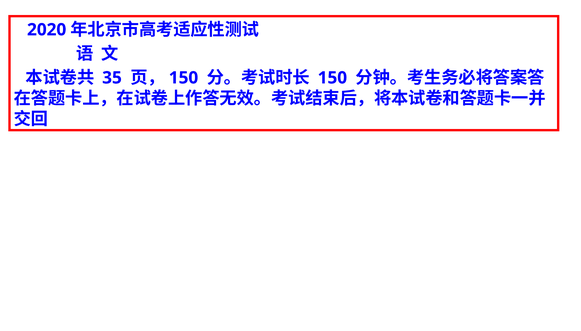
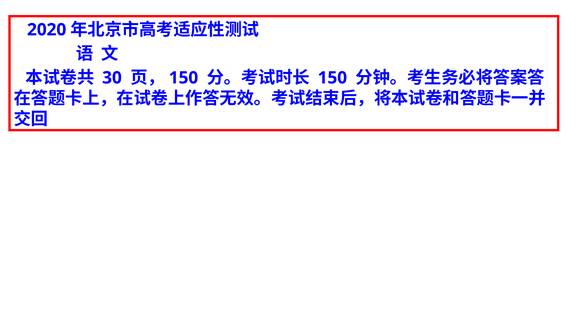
35: 35 -> 30 (112, 78)
